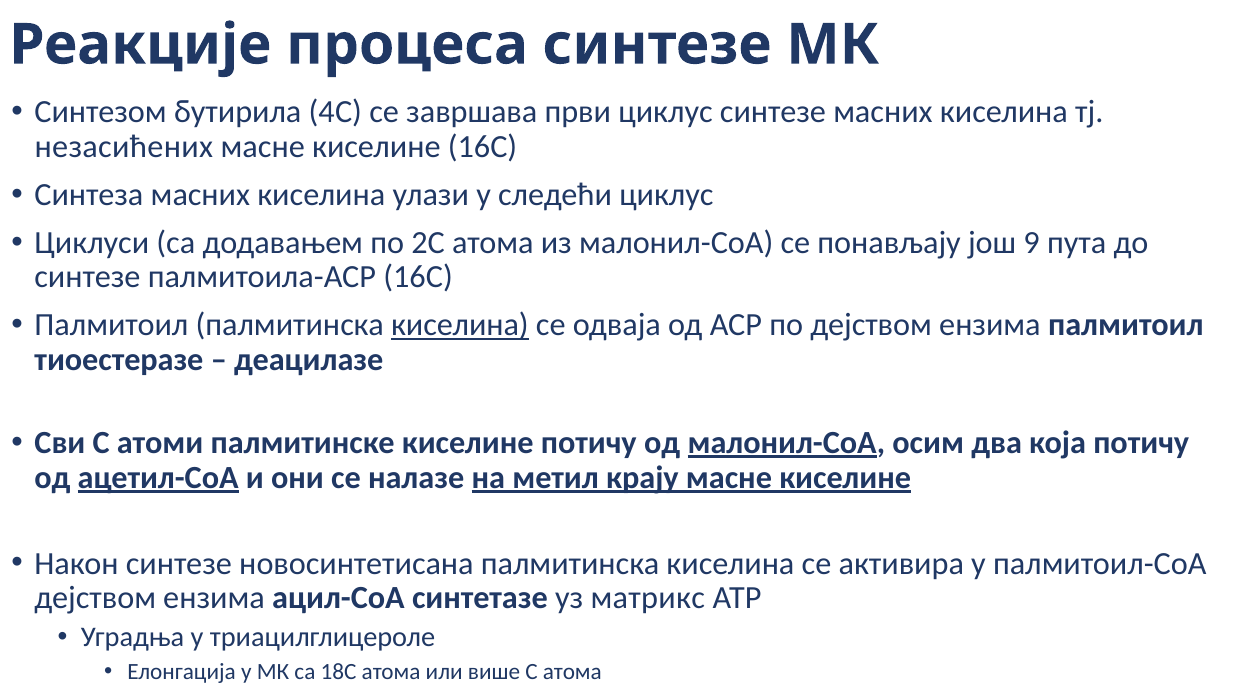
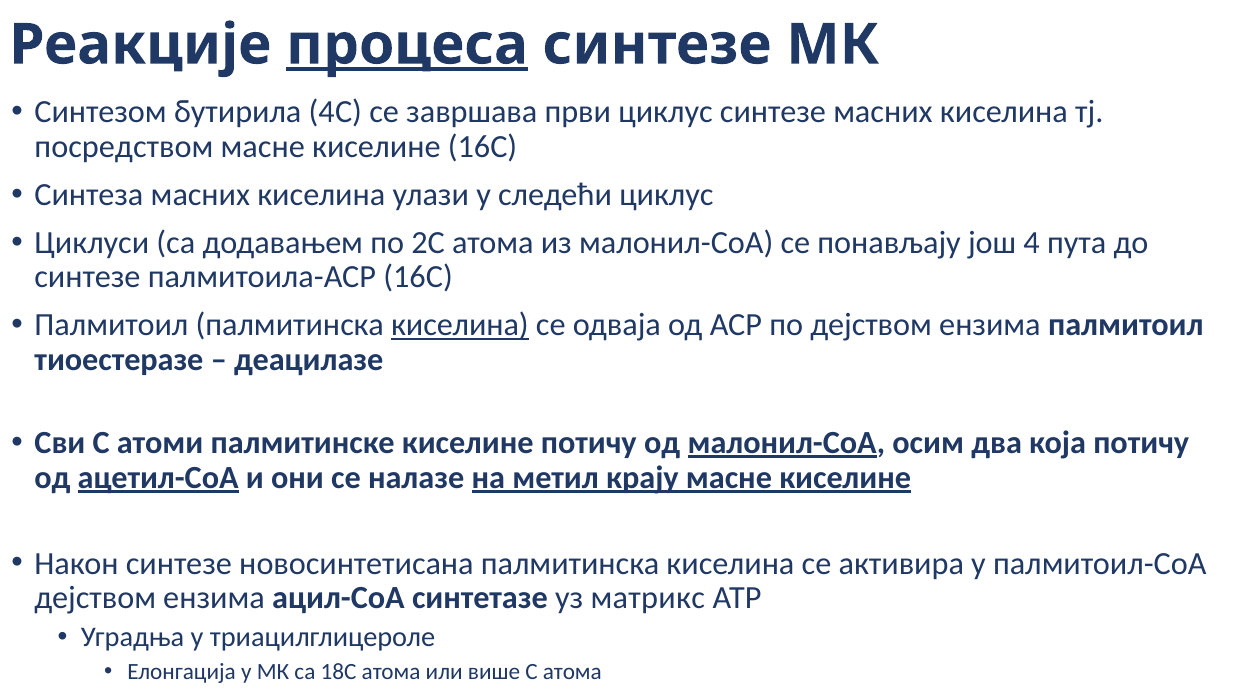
процеса underline: none -> present (407, 45)
незасићених: незасићених -> посредством (124, 147)
9: 9 -> 4 (1032, 242)
